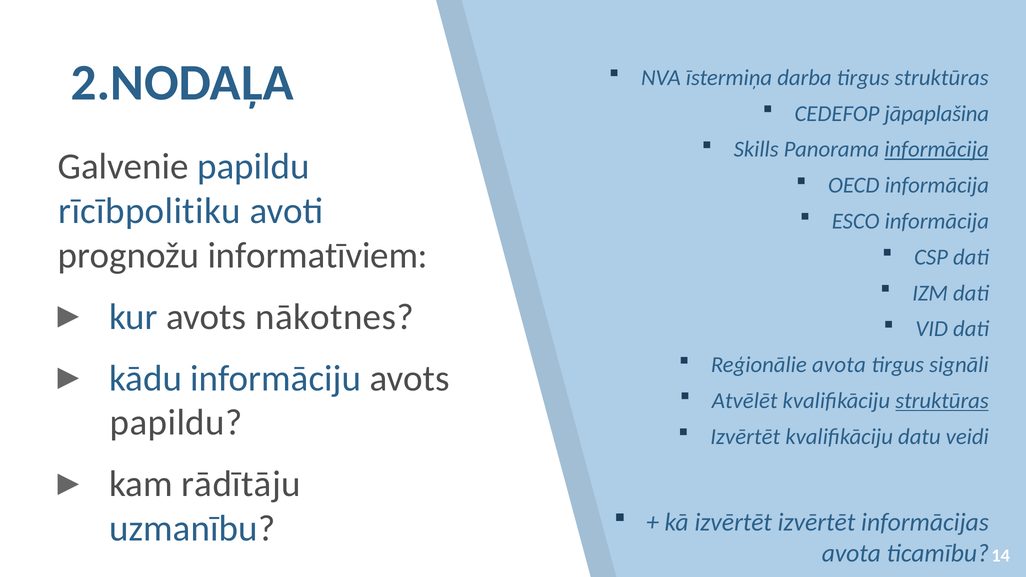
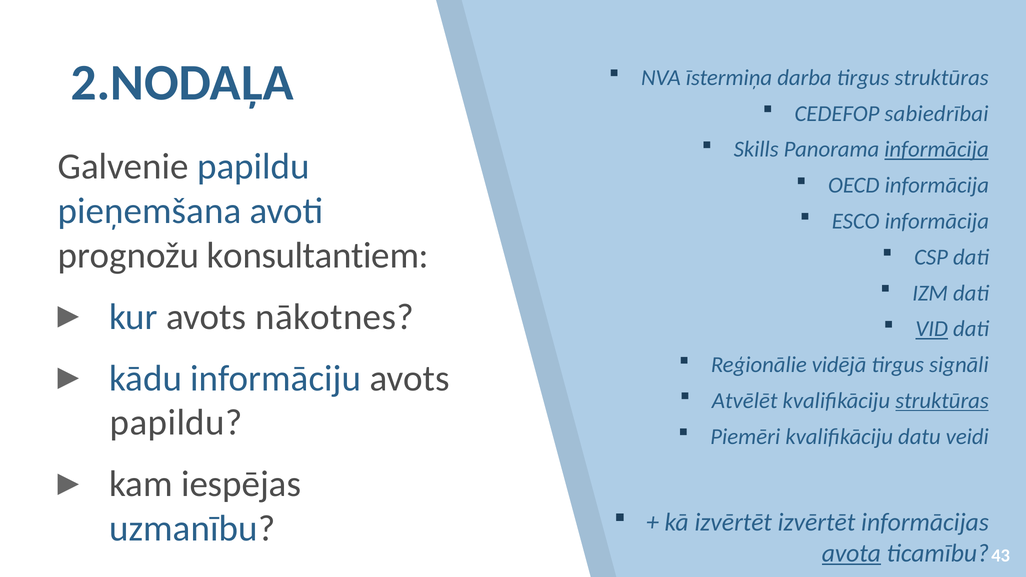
jāpaplašina: jāpaplašina -> sabiedrībai (936, 114)
rīcībpolitiku: rīcībpolitiku -> pieņemšana (150, 211)
informatīviem: informatīviem -> konsultantiem (318, 255)
VID underline: none -> present (932, 329)
Reģionālie avota: avota -> vidējā (839, 365)
Izvērtēt: Izvērtēt -> Piemēri (745, 437)
rādītāju: rādītāju -> iespējas (241, 484)
avota underline: none -> present (851, 553)
14: 14 -> 43 (1001, 556)
